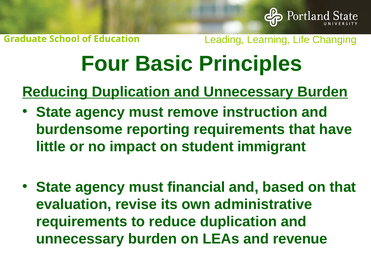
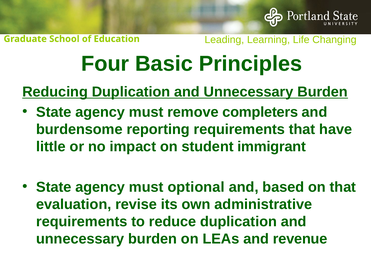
instruction: instruction -> completers (260, 112)
financial: financial -> optional (196, 187)
